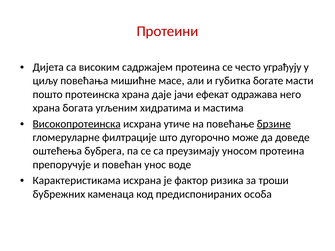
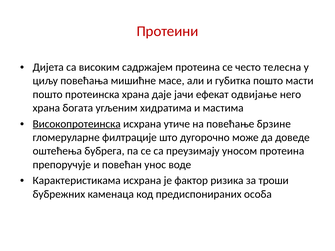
уграђују: уграђују -> телесна (282, 67)
губитка богате: богате -> пошто (268, 81)
одражава: одражава -> одвијање (254, 94)
брзине underline: present -> none (274, 124)
